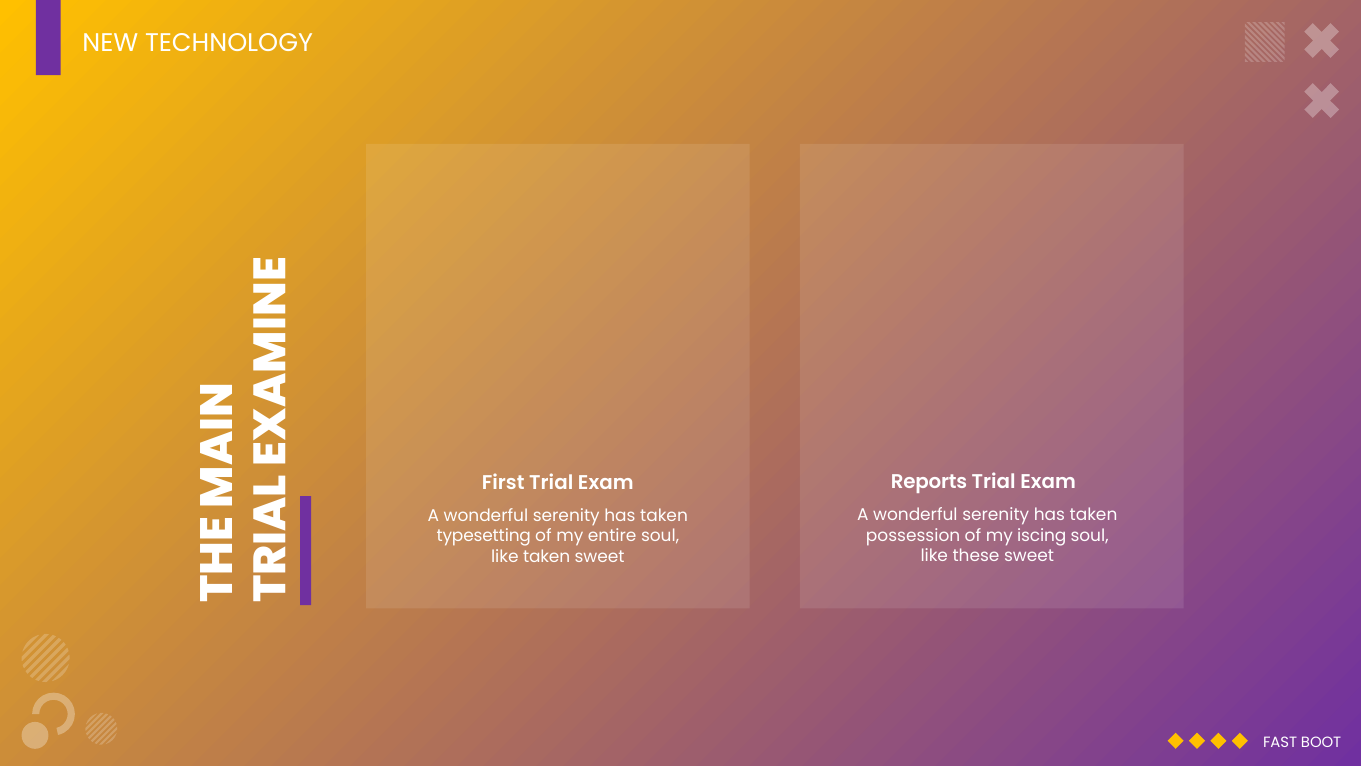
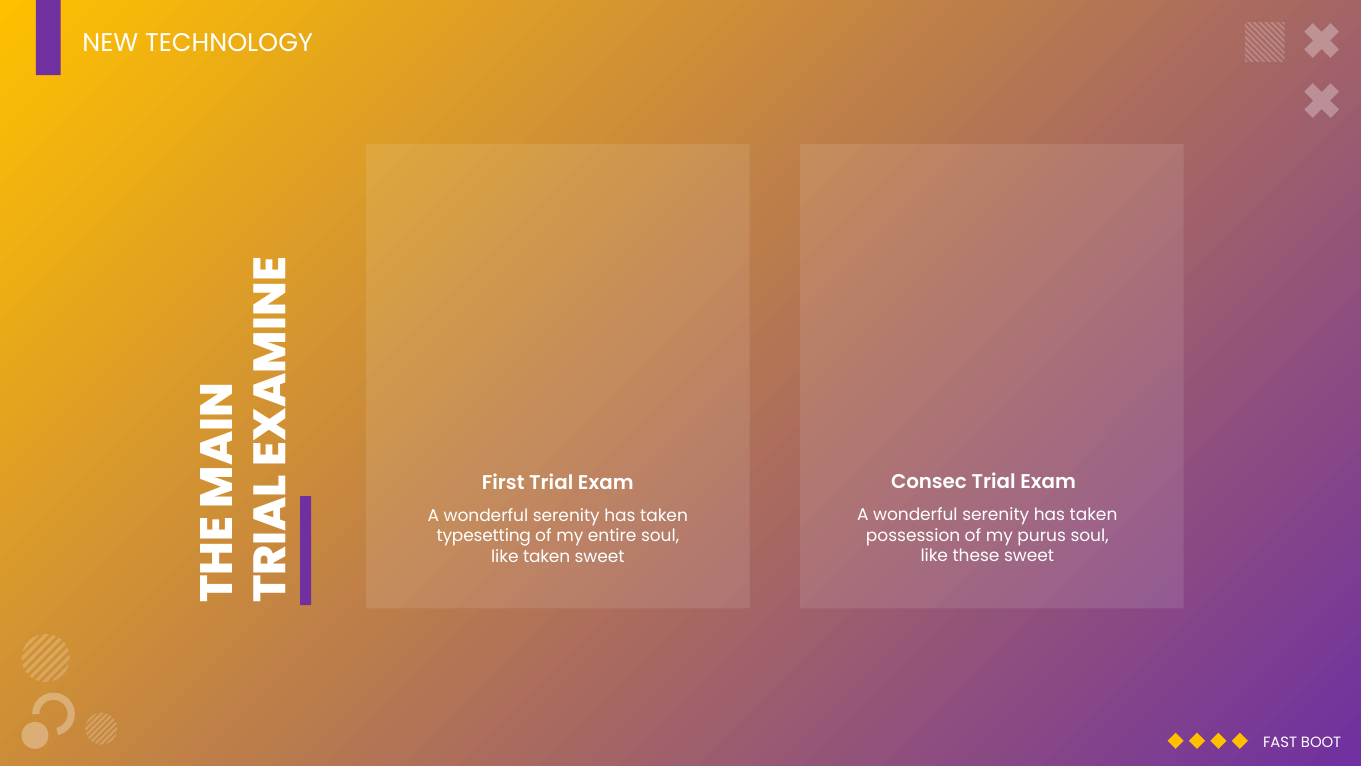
Reports: Reports -> Consec (929, 482)
iscing: iscing -> purus (1042, 535)
